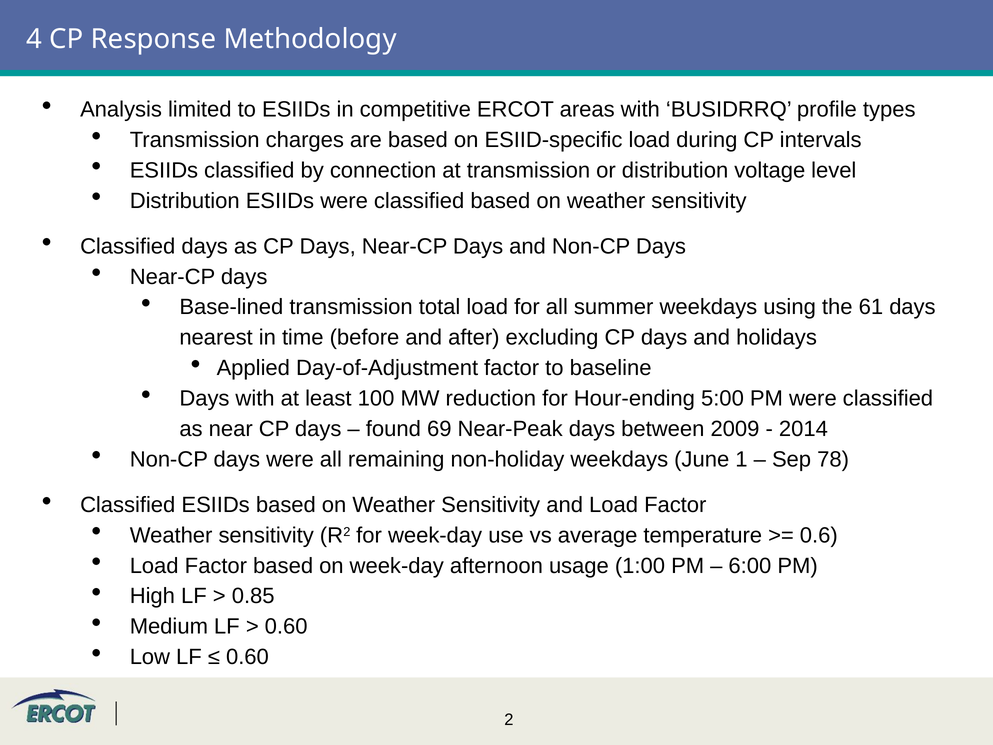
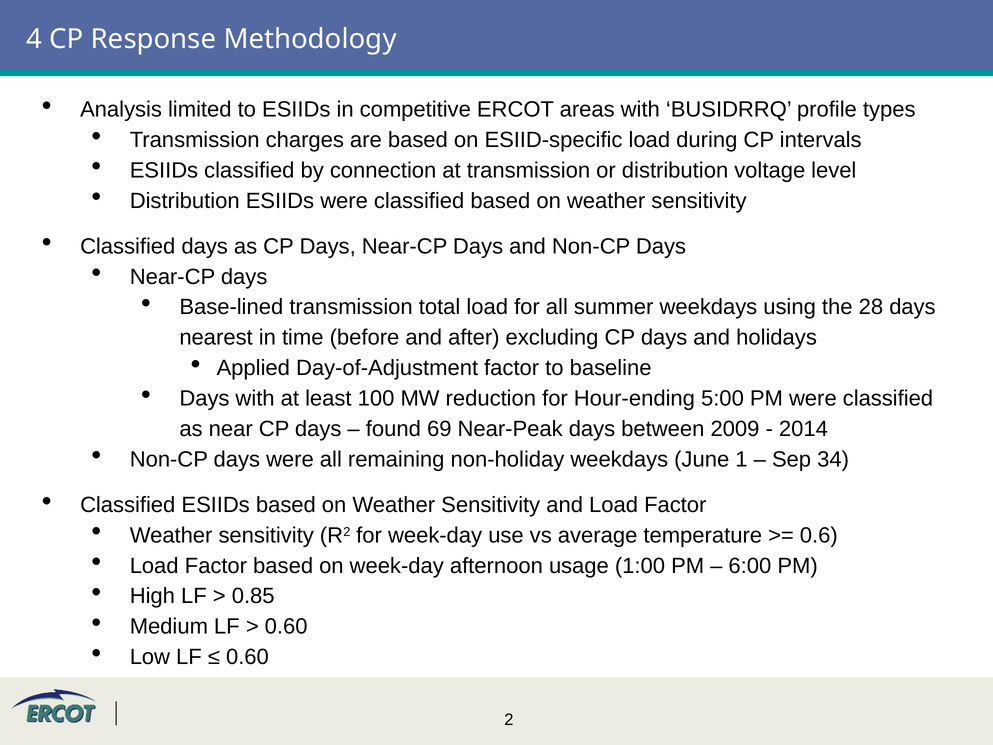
61: 61 -> 28 (871, 307)
78: 78 -> 34 (833, 459)
